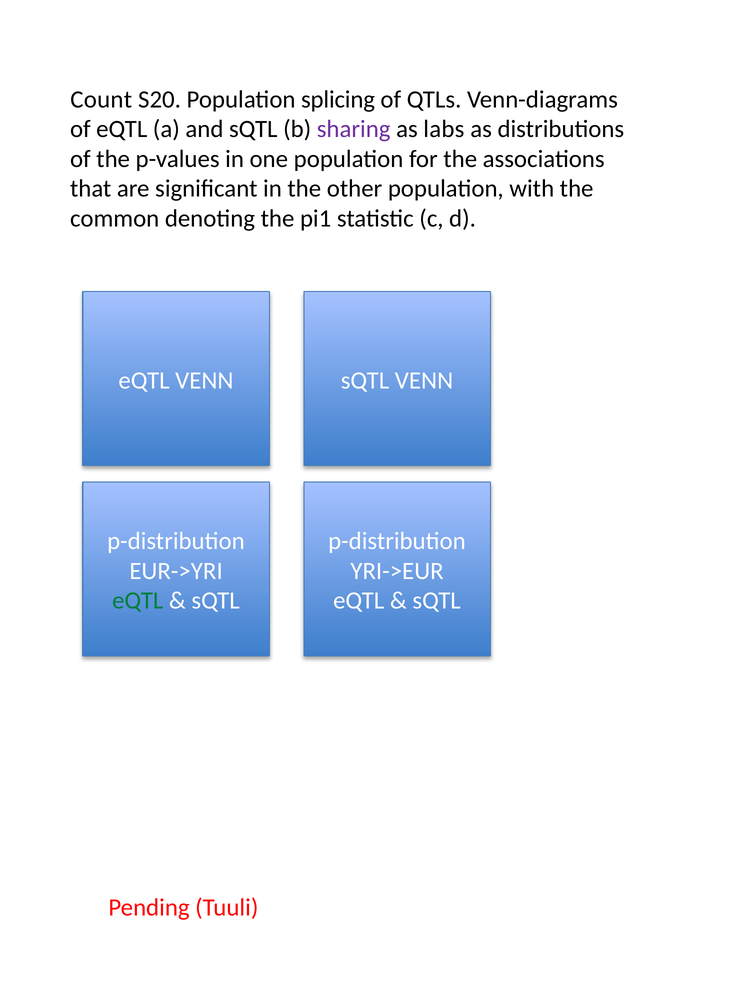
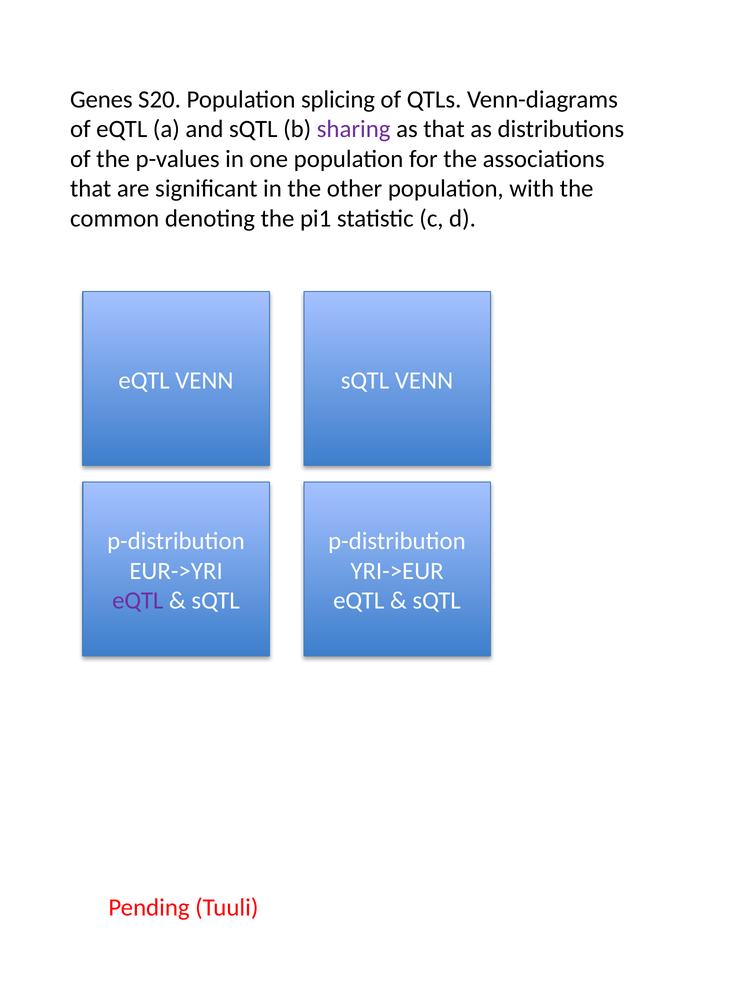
Count: Count -> Genes (101, 99)
as labs: labs -> that (444, 129)
eQTL colour: green -> purple (138, 601)
